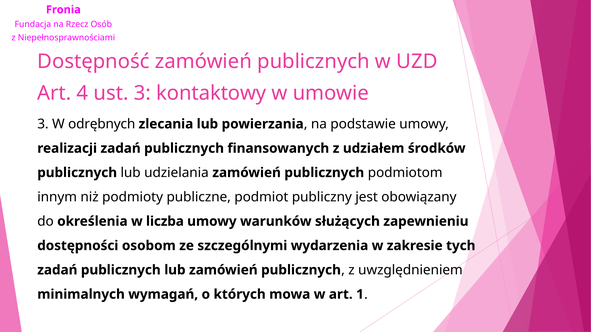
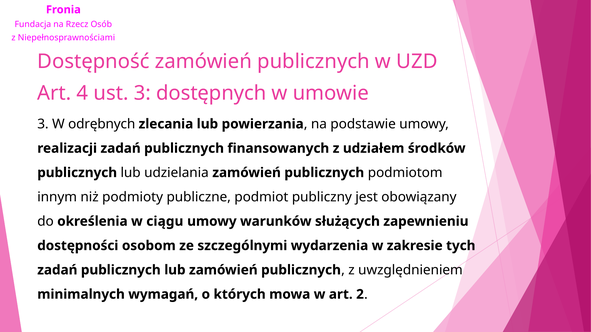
kontaktowy: kontaktowy -> dostępnych (211, 93)
liczba: liczba -> ciągu (165, 222)
1: 1 -> 2 (360, 295)
